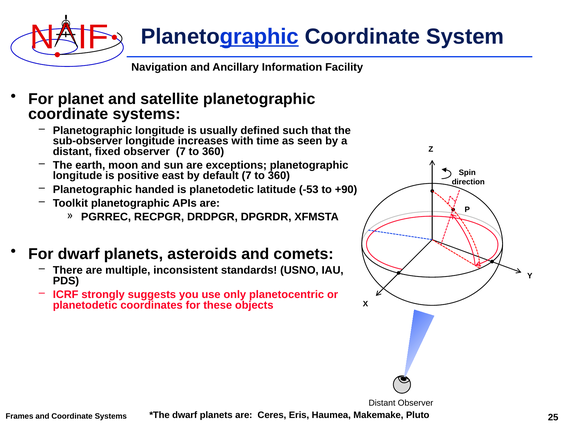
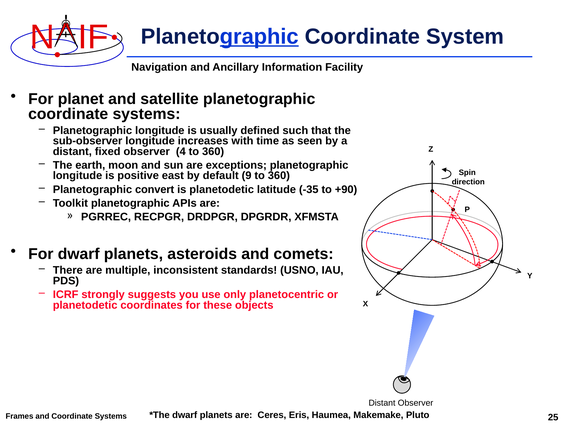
observer 7: 7 -> 4 (181, 151)
default 7: 7 -> 9 (247, 176)
handed: handed -> convert (155, 190)
-53: -53 -> -35 (309, 190)
